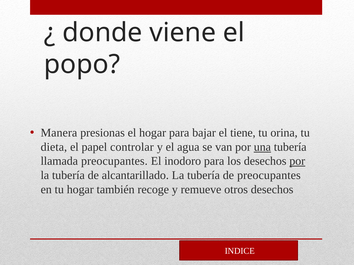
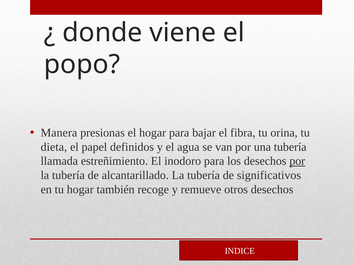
tiene: tiene -> fibra (243, 133)
controlar: controlar -> definidos (132, 147)
una underline: present -> none (262, 147)
llamada preocupantes: preocupantes -> estreñimiento (114, 161)
de preocupantes: preocupantes -> significativos (269, 176)
